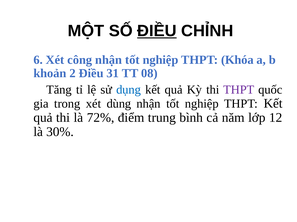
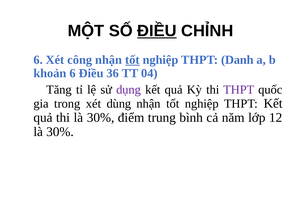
tốt underline: none -> present (132, 60)
Khóa: Khóa -> Danh (237, 60)
khoản 2: 2 -> 6 (73, 73)
31: 31 -> 36 (113, 73)
08: 08 -> 04 (149, 73)
dụng colour: blue -> purple (129, 90)
thi là 72%: 72% -> 30% (101, 118)
